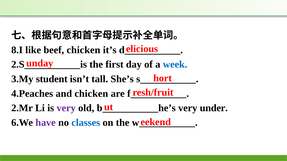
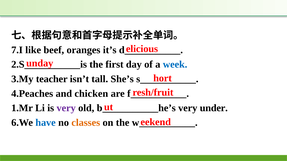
8.I: 8.I -> 7.I (17, 50)
beef chicken: chicken -> oranges (83, 50)
student: student -> teacher (52, 79)
2.Mr: 2.Mr -> 1.Mr (22, 108)
have colour: purple -> blue (46, 123)
classes colour: blue -> orange (86, 123)
